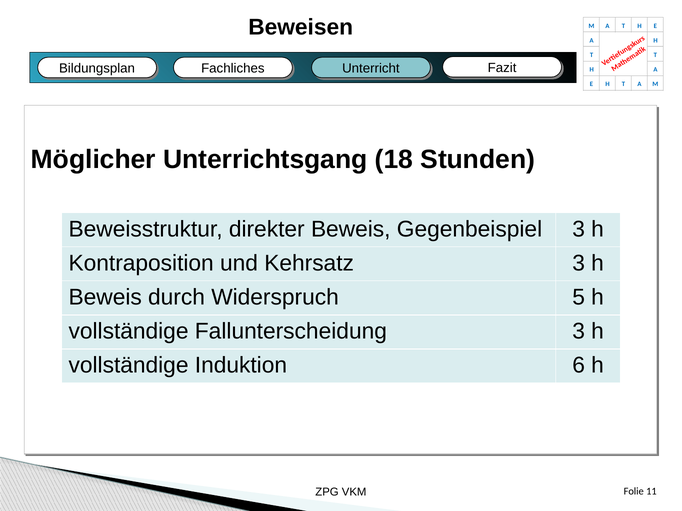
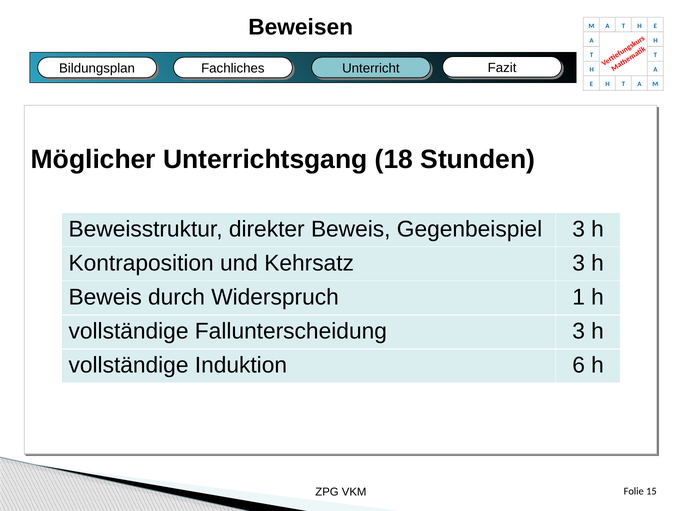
5: 5 -> 1 (579, 298)
11: 11 -> 15 (651, 492)
